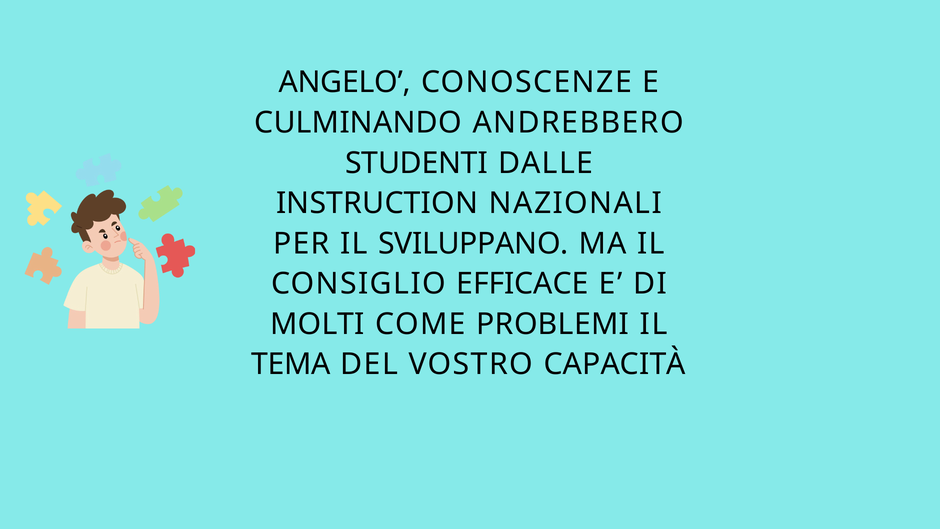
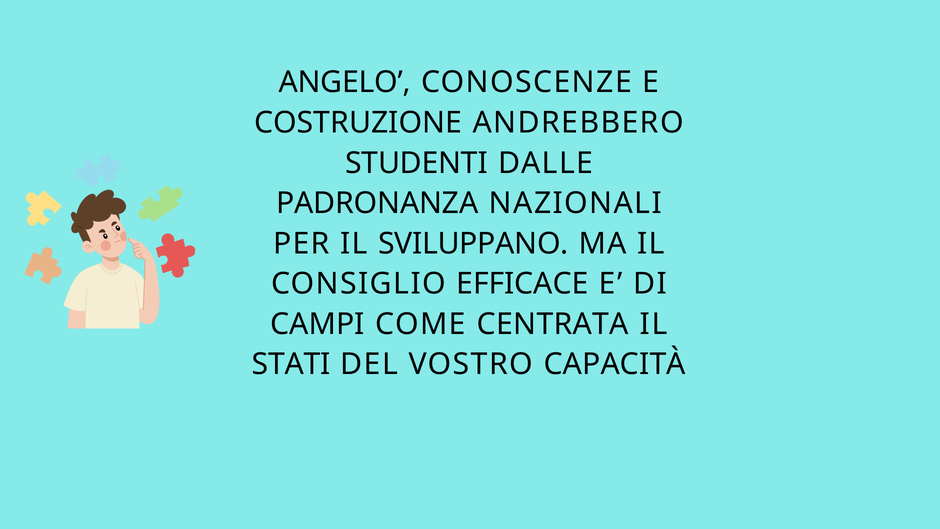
CULMINANDO: CULMINANDO -> COSTRUZIONE (358, 123)
INSTRUCTION: INSTRUCTION -> PADRONANZA (377, 203)
MOLTI: MOLTI -> CAMPI (318, 324)
PROBLEMI: PROBLEMI -> CENTRATA (553, 324)
TEMA: TEMA -> STATI (291, 364)
